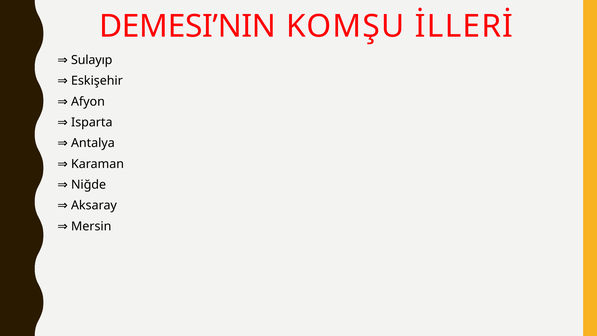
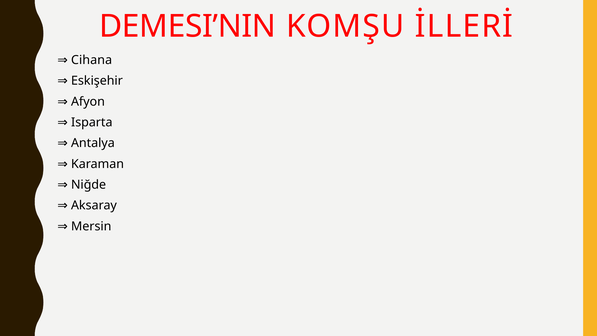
Sulayıp: Sulayıp -> Cihana (92, 60)
